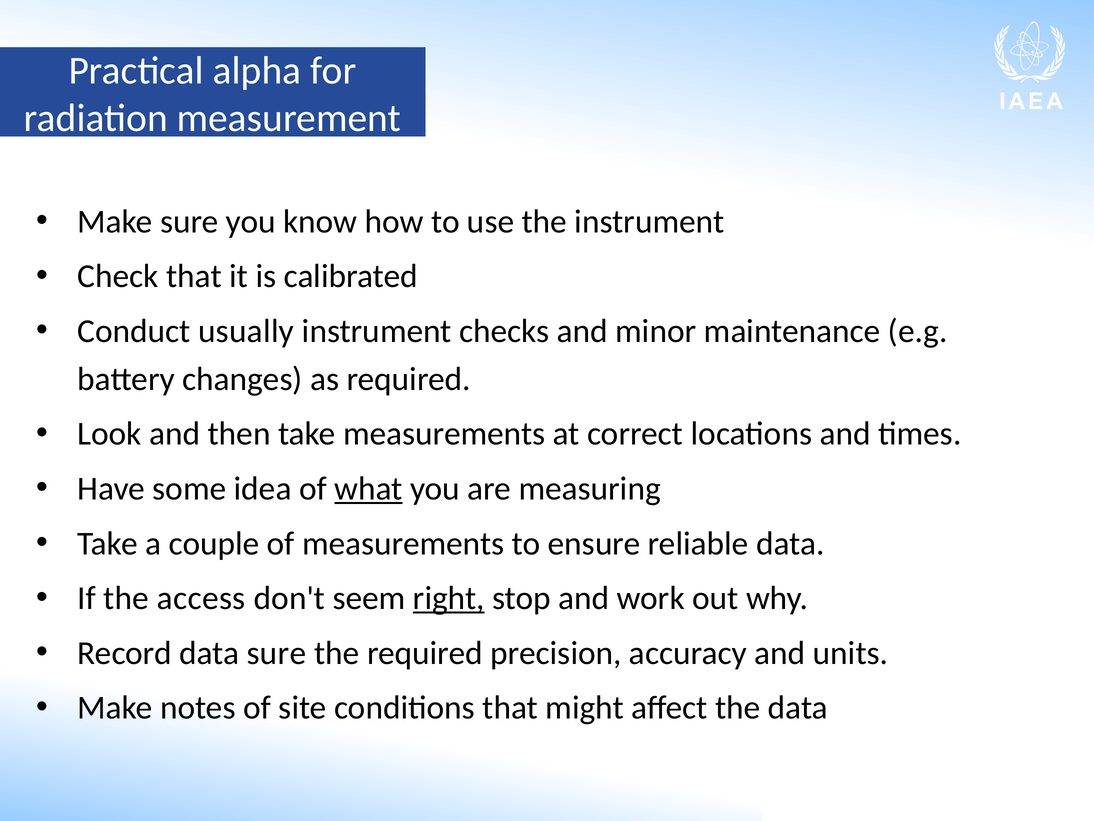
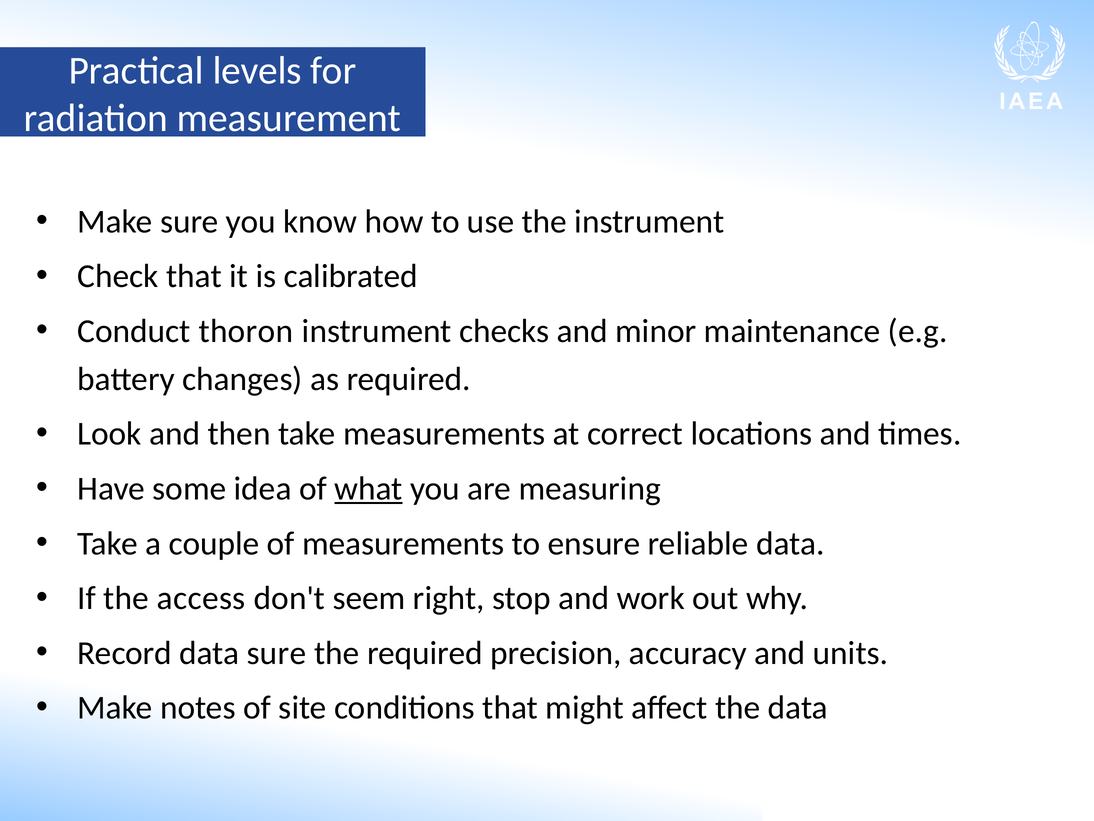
alpha: alpha -> levels (257, 71)
usually: usually -> thoron (246, 331)
right underline: present -> none (449, 598)
